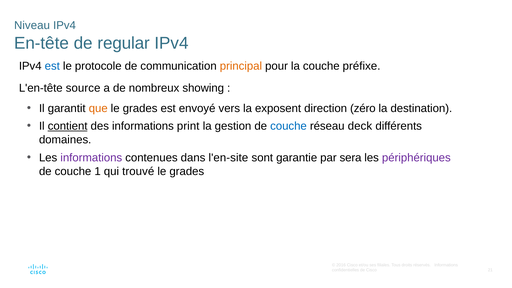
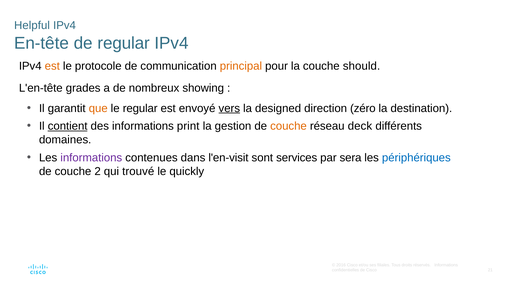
Niveau: Niveau -> Helpful (32, 26)
est colour: blue -> orange (52, 66)
préfixe: préfixe -> should (361, 66)
source: source -> grades (83, 88)
grades: grades -> regular (140, 108)
vers underline: none -> present (229, 108)
exposent: exposent -> designed (278, 108)
couche colour: blue -> orange (289, 126)
l'en-site: l'en-site -> l'en-visit (228, 158)
garantie: garantie -> services (297, 158)
périphériques colour: purple -> blue (416, 158)
1: 1 -> 2 (98, 171)
grades: grades -> quickly (187, 171)
